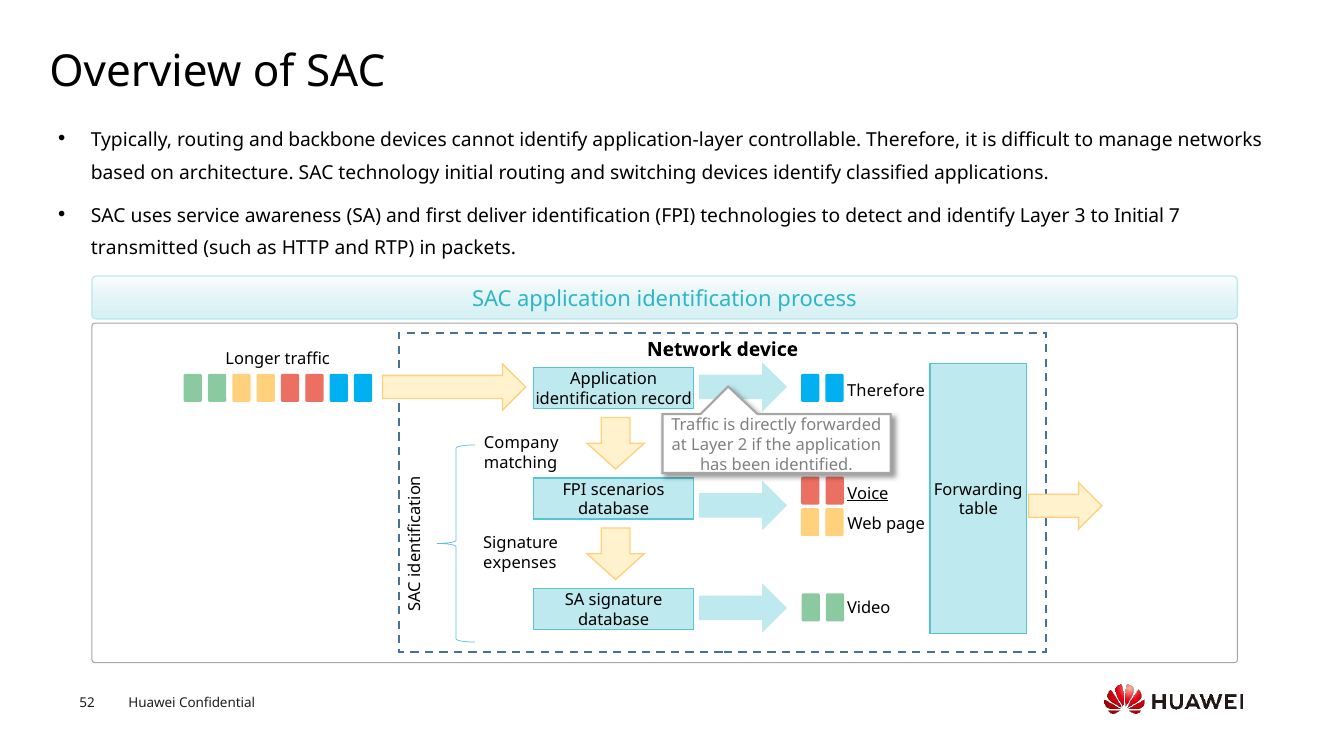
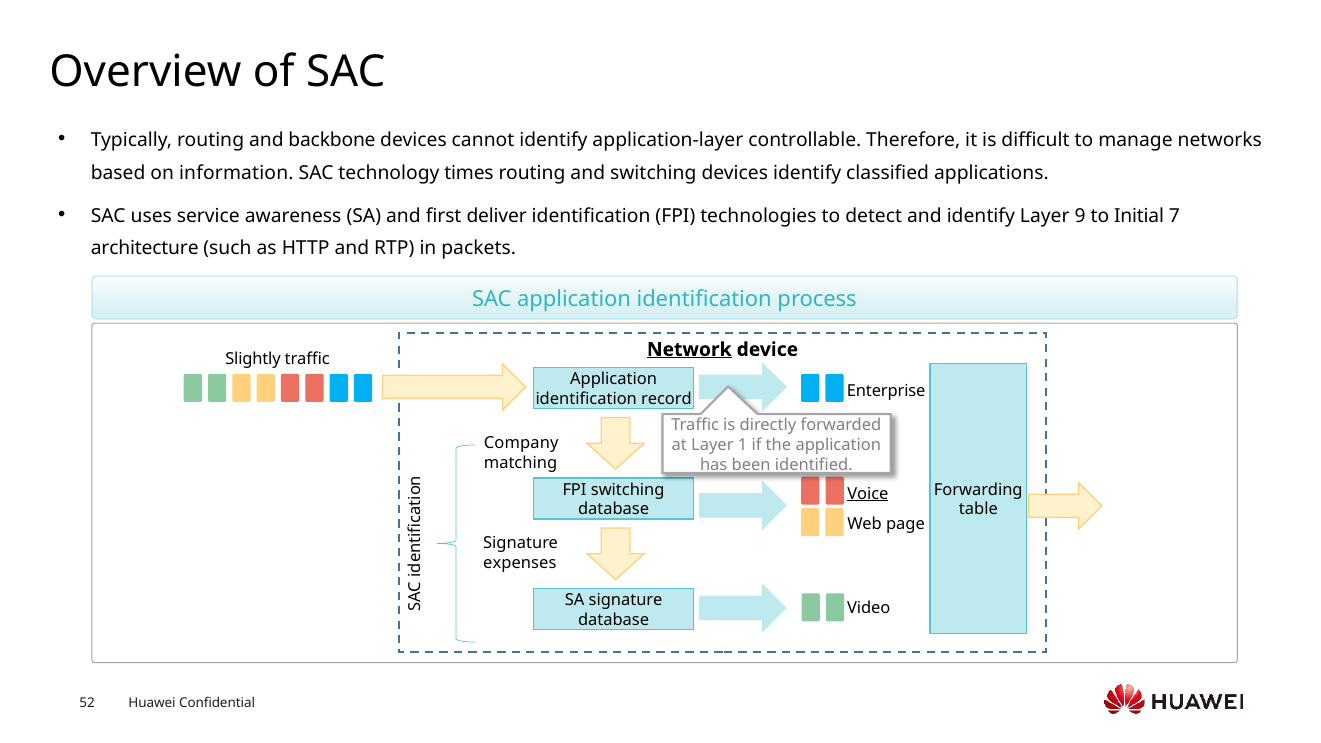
architecture: architecture -> information (236, 173)
technology initial: initial -> times (469, 173)
3: 3 -> 9 (1080, 216)
transmitted: transmitted -> architecture (145, 249)
Network underline: none -> present (689, 350)
Longer: Longer -> Slightly (253, 359)
Therefore: Therefore -> Enterprise (886, 391)
2: 2 -> 1 (743, 445)
FPI scenarios: scenarios -> switching (628, 490)
